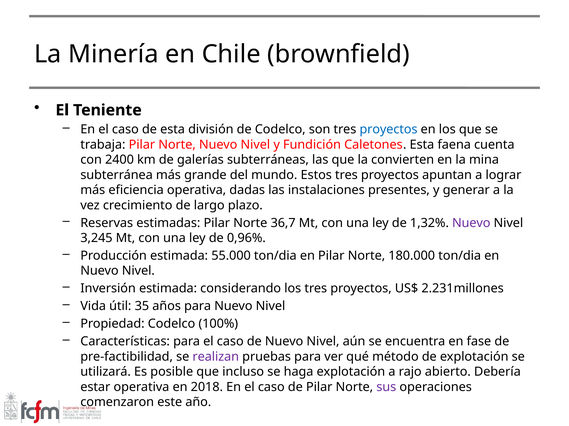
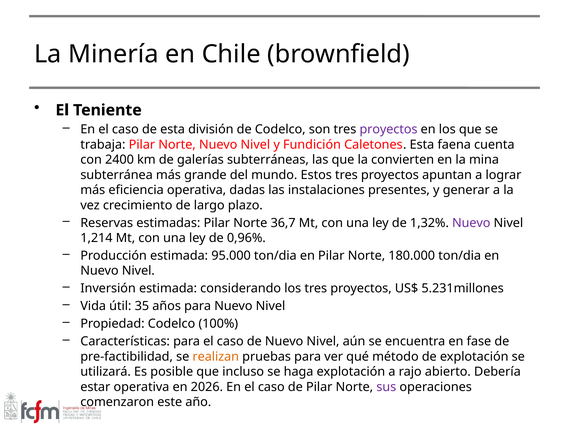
proyectos colour: blue -> purple (389, 130)
3,245: 3,245 -> 1,214 (96, 238)
55.000: 55.000 -> 95.000 (231, 256)
2.231millones: 2.231millones -> 5.231millones (463, 289)
realizan colour: purple -> orange (216, 357)
2018: 2018 -> 2026 (207, 388)
